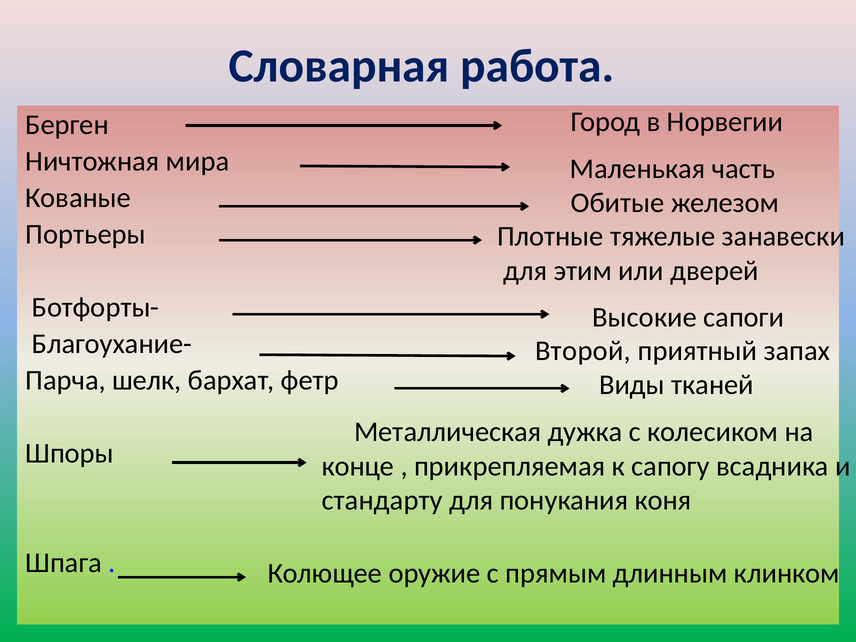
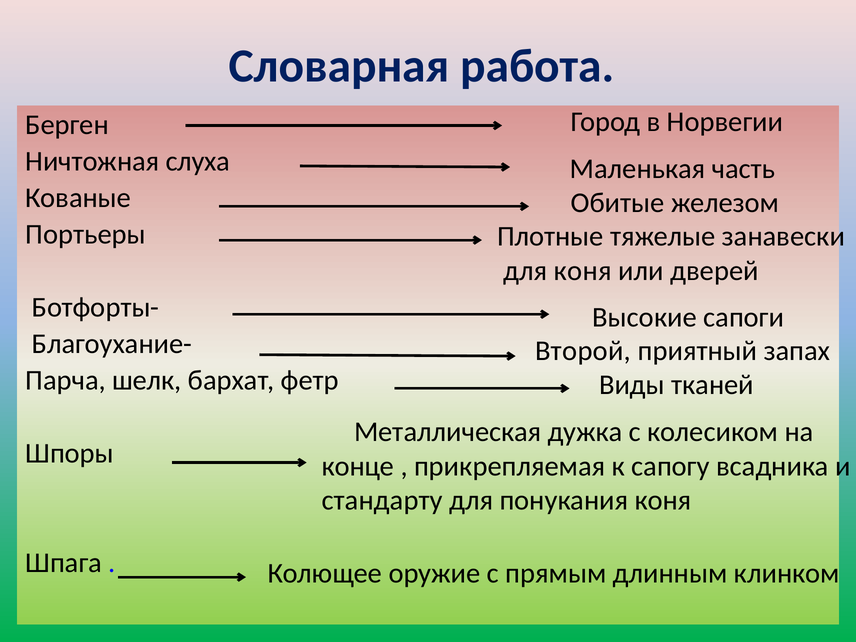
мира: мира -> слуха (198, 161)
для этим: этим -> коня (583, 271)
